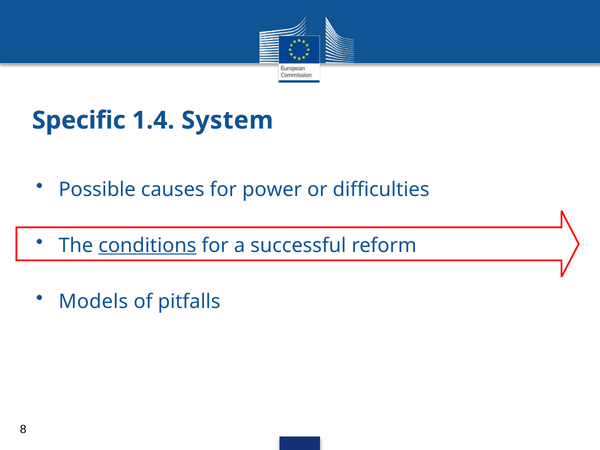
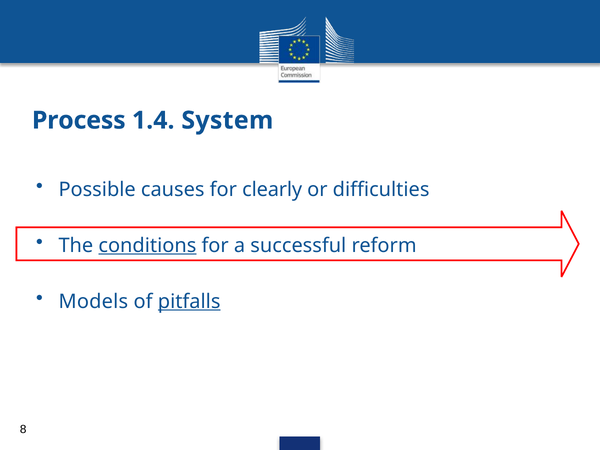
Specific: Specific -> Process (79, 120)
power: power -> clearly (272, 189)
pitfalls underline: none -> present (189, 301)
